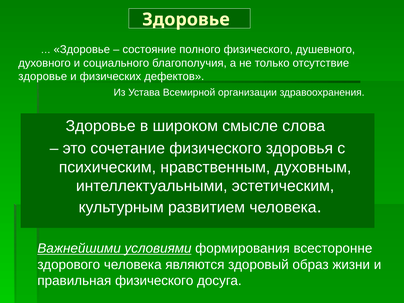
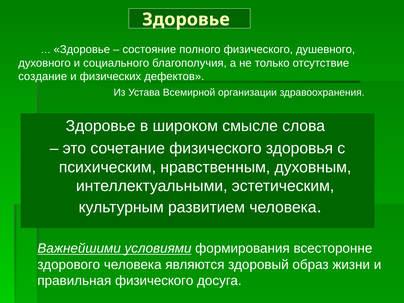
здоровье: здоровье -> создание (43, 77)
